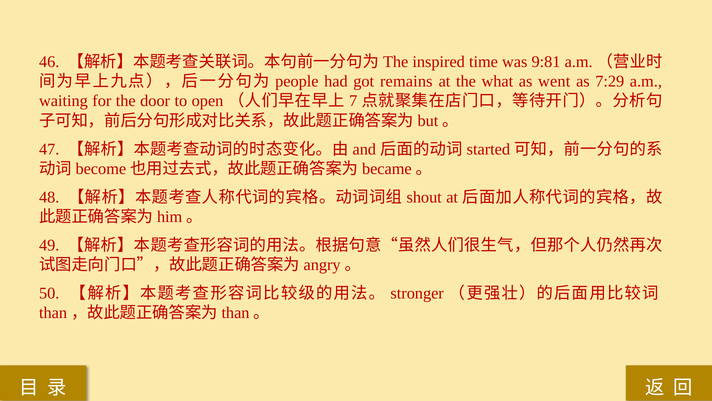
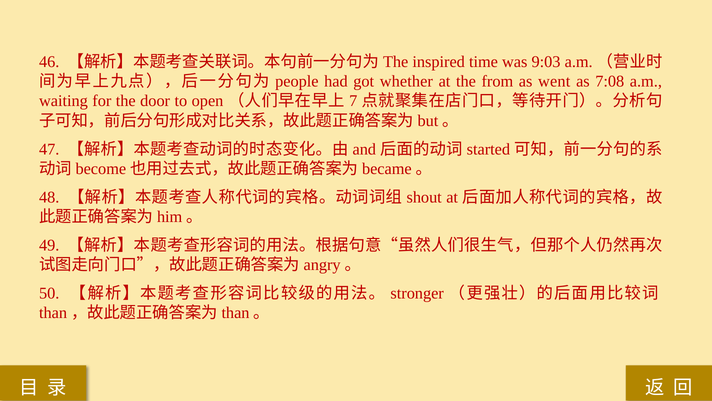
9:81: 9:81 -> 9:03 (546, 62)
remains: remains -> whether (406, 81)
what: what -> from (497, 81)
7:29: 7:29 -> 7:08 (610, 81)
